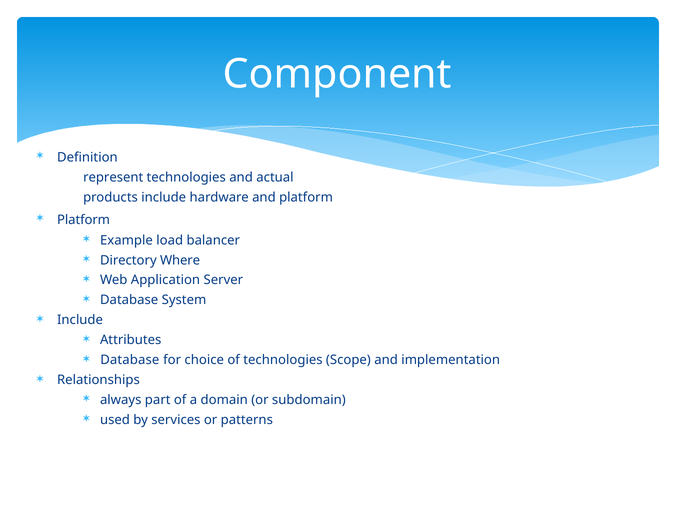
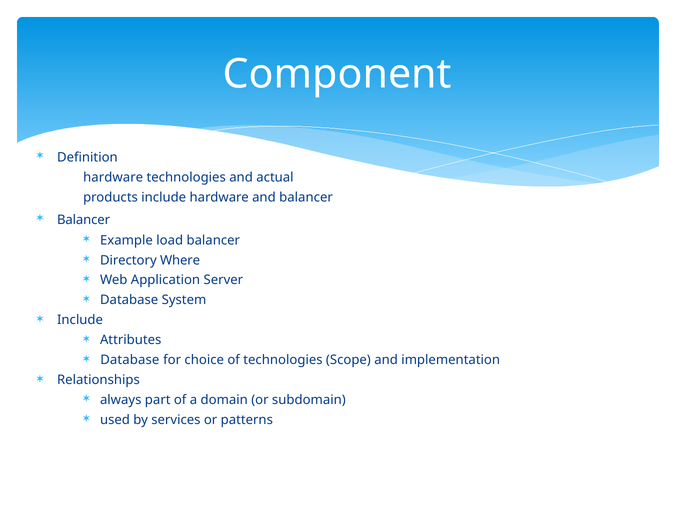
represent: represent -> hardware (113, 178)
and platform: platform -> balancer (306, 198)
Platform: Platform -> Balancer (84, 220)
